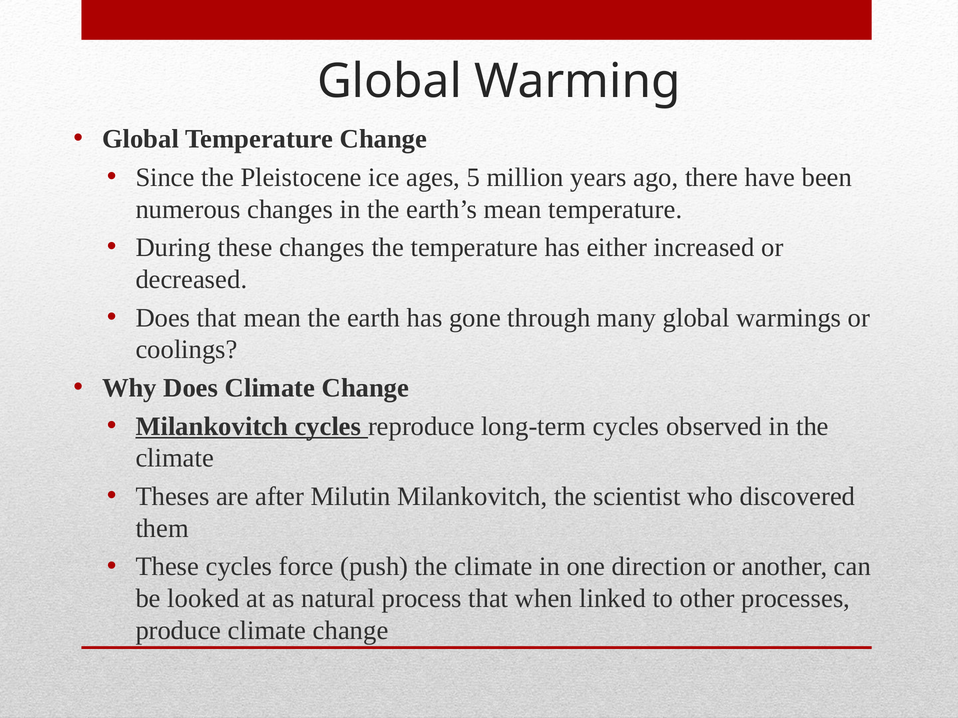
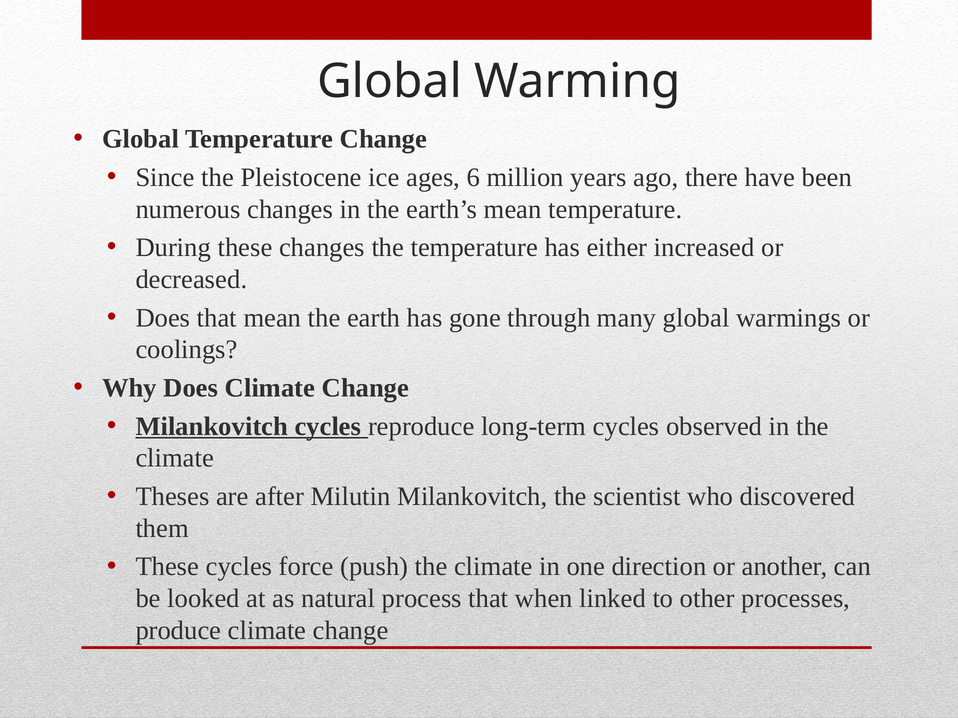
5: 5 -> 6 (473, 177)
